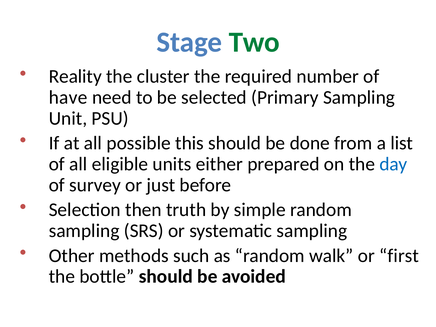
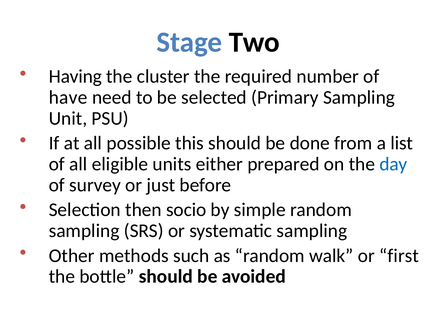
Two colour: green -> black (254, 42)
Reality: Reality -> Having (75, 76)
truth: truth -> socio (186, 210)
